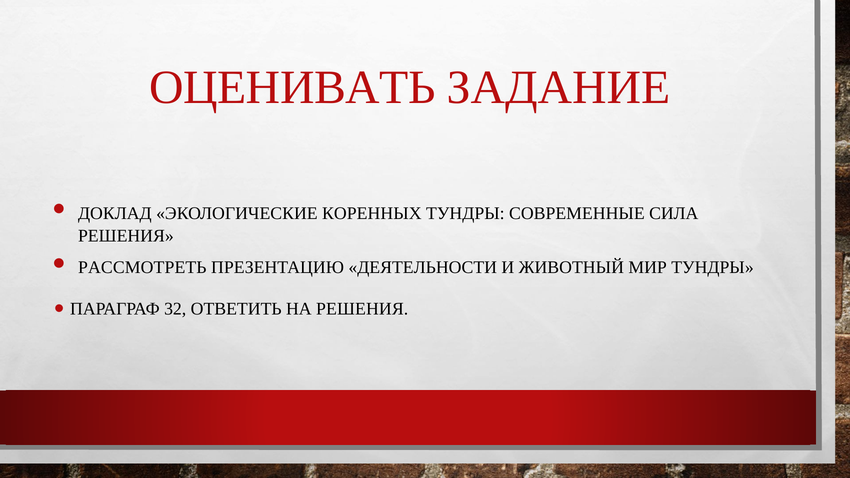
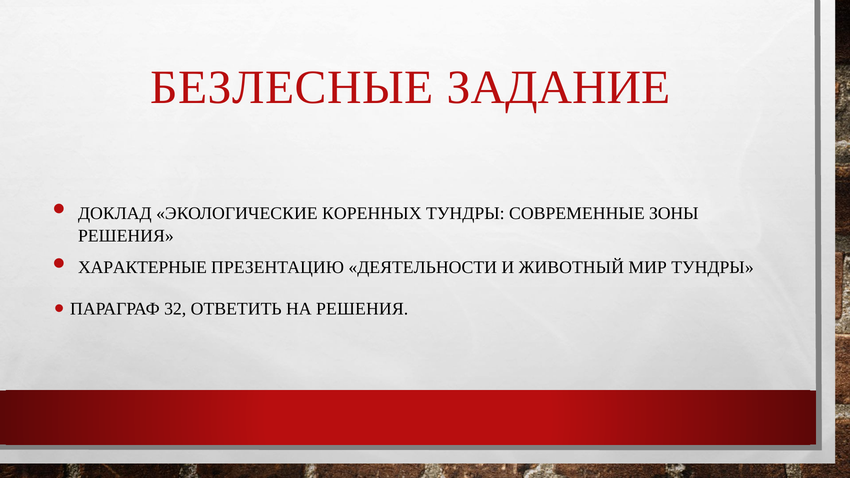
ОЦЕНИВАТЬ: ОЦЕНИВАТЬ -> БЕЗЛЕСНЫЕ (292, 88)
СИЛА: СИЛА -> ЗОНЫ (674, 213)
РАССМОТРЕТЬ: РАССМОТРЕТЬ -> ХАРАКТЕРНЫЕ (142, 268)
